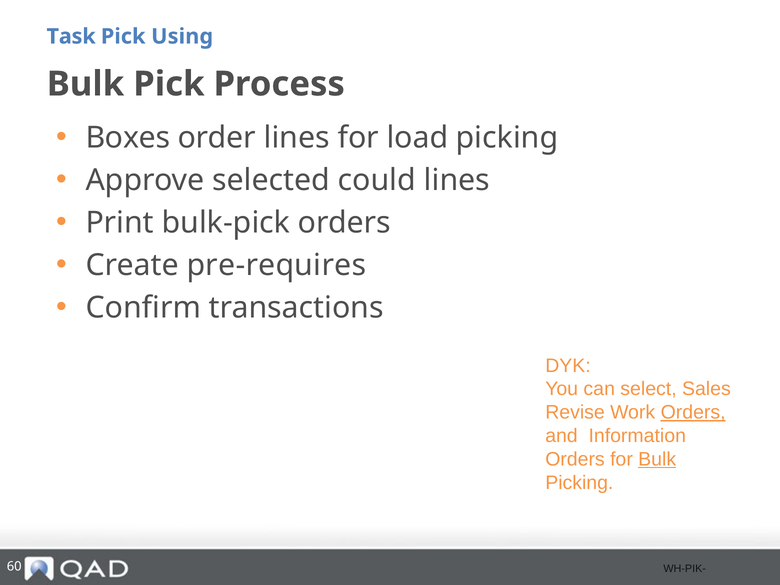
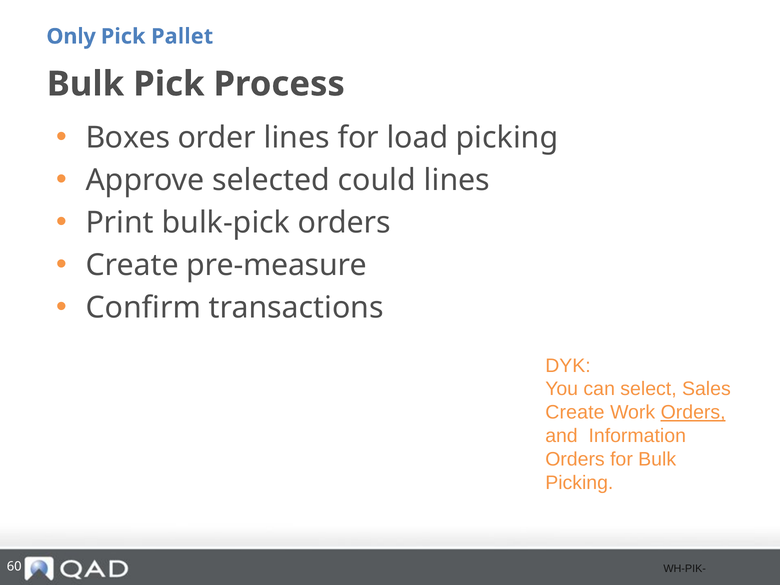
Task: Task -> Only (71, 36)
Using: Using -> Pallet (182, 36)
pre-requires: pre-requires -> pre-measure (277, 265)
Revise: Revise -> Create (575, 412)
Bulk underline: present -> none (657, 459)
